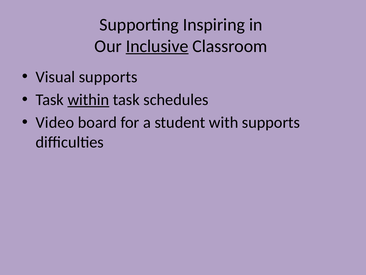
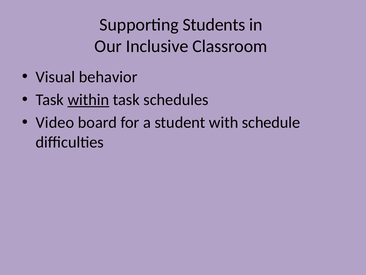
Inspiring: Inspiring -> Students (214, 25)
Inclusive underline: present -> none (157, 46)
Visual supports: supports -> behavior (108, 77)
with supports: supports -> schedule (271, 122)
